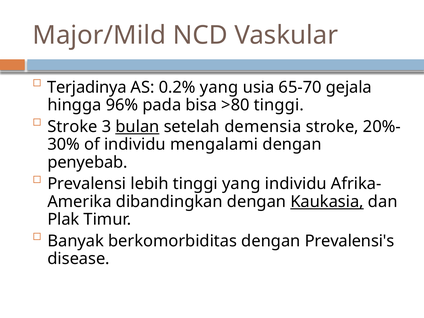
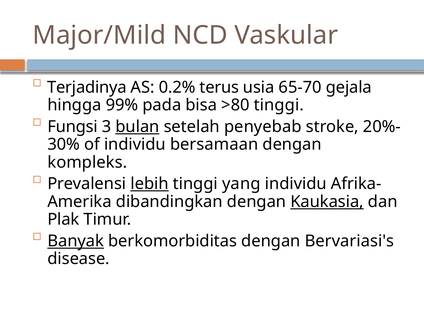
0.2% yang: yang -> terus (219, 87)
96%: 96% -> 99% (122, 105)
Stroke: Stroke -> Fungsi (73, 127)
demensia: demensia -> penyebab (263, 127)
mengalami: mengalami -> bersamaan (214, 144)
penyebab: penyebab -> kompleks (87, 162)
lebih underline: none -> present (150, 184)
Banyak underline: none -> present (76, 241)
Prevalensi's: Prevalensi's -> Bervariasi's (349, 241)
